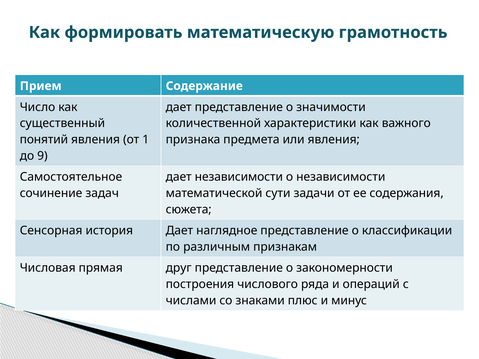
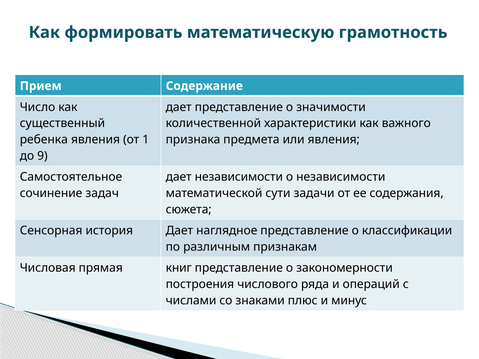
понятий: понятий -> ребенка (44, 140)
друг: друг -> книг (179, 268)
